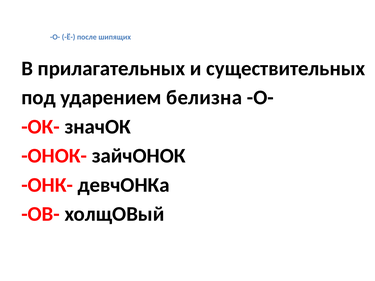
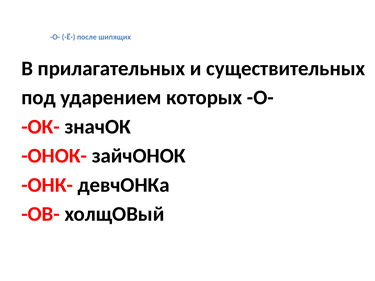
белизна: белизна -> которых (204, 98)
